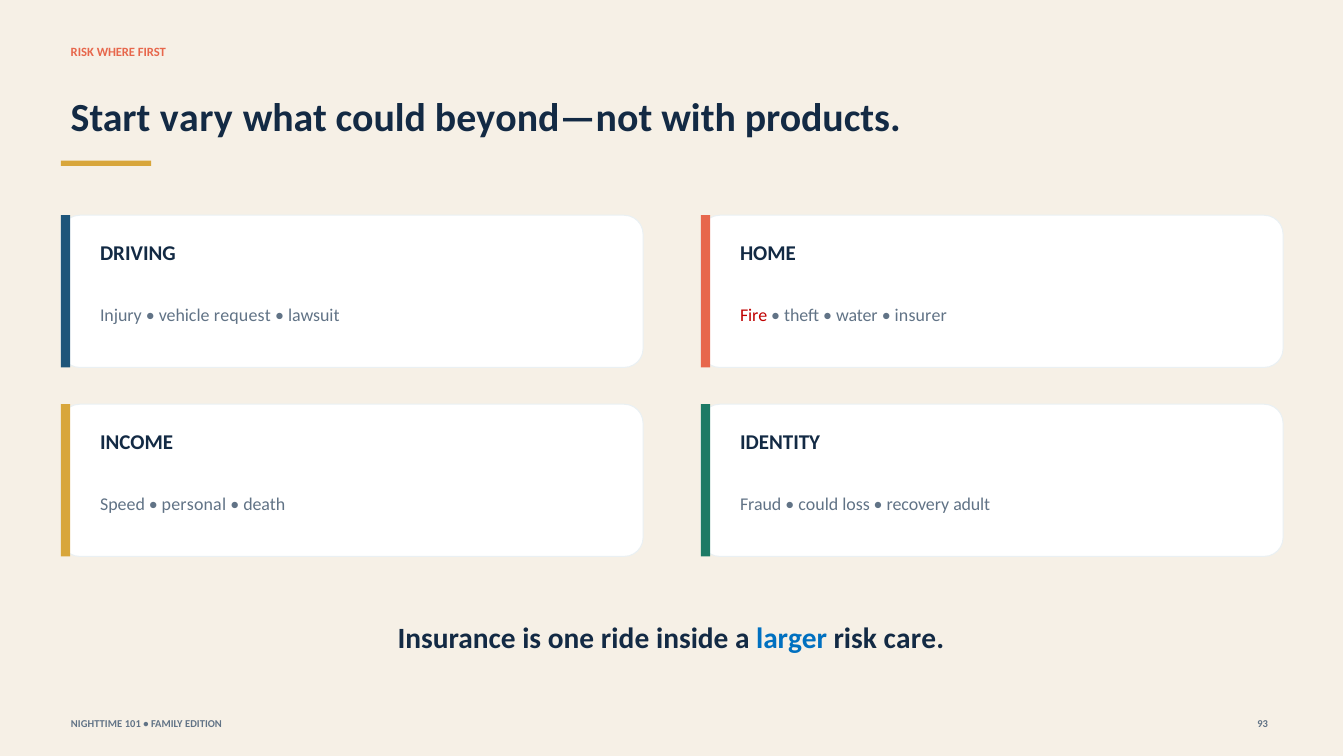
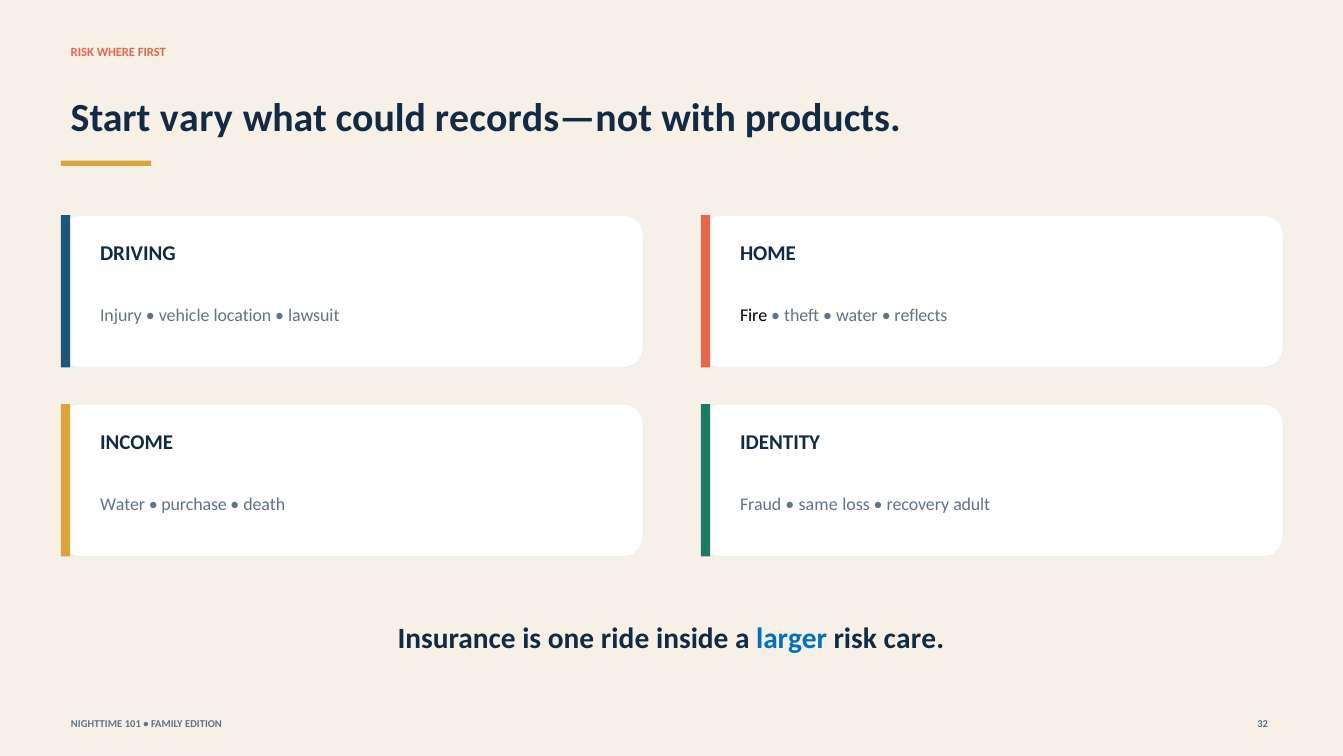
beyond—not: beyond—not -> records—not (544, 118)
request: request -> location (242, 315)
Fire colour: red -> black (754, 315)
insurer: insurer -> reflects (921, 315)
Speed: Speed -> Water (123, 504)
personal: personal -> purchase (194, 504)
could: could -> same (818, 504)
93: 93 -> 32 (1263, 724)
